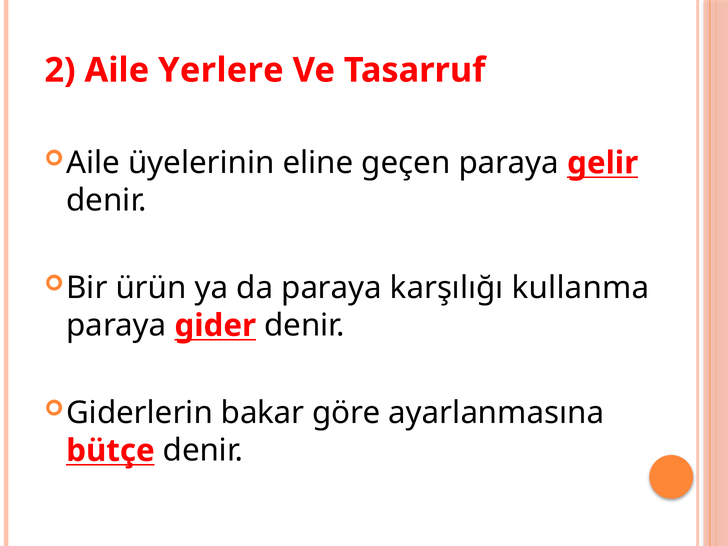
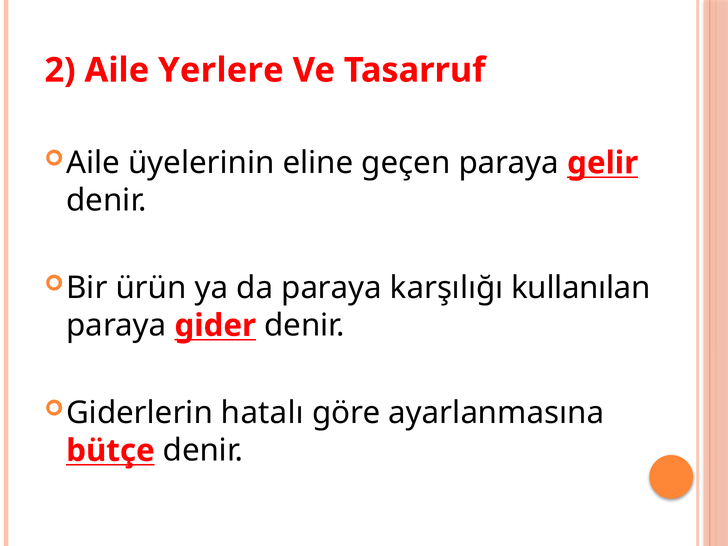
kullanma: kullanma -> kullanılan (581, 288)
bakar: bakar -> hatalı (262, 413)
